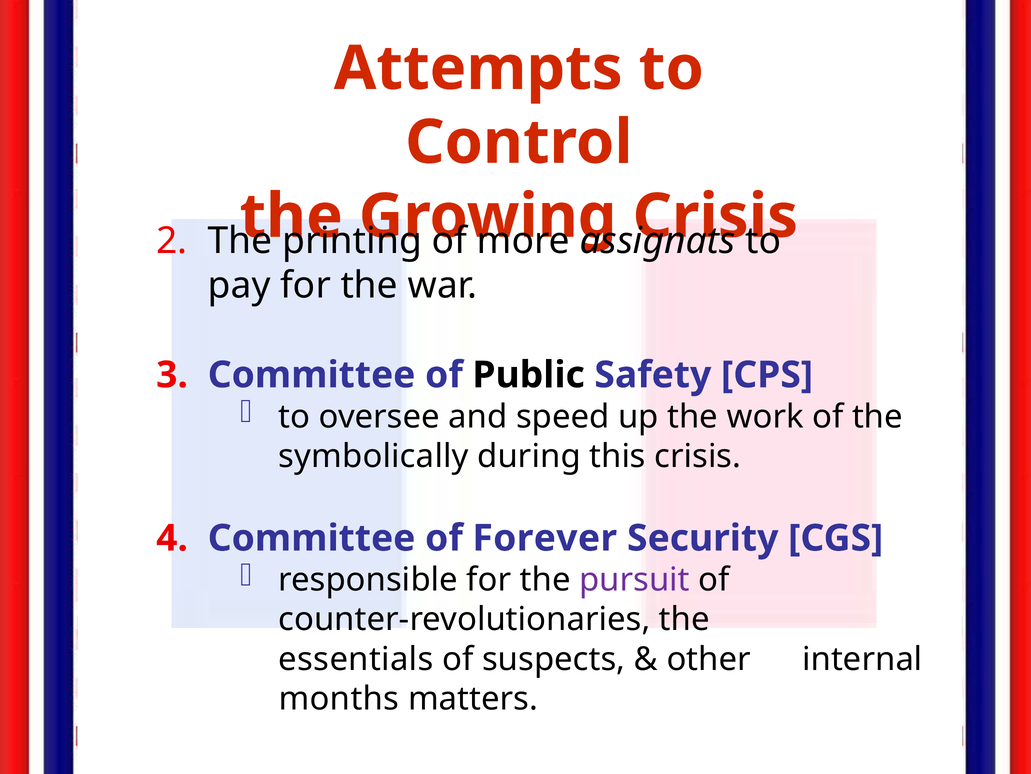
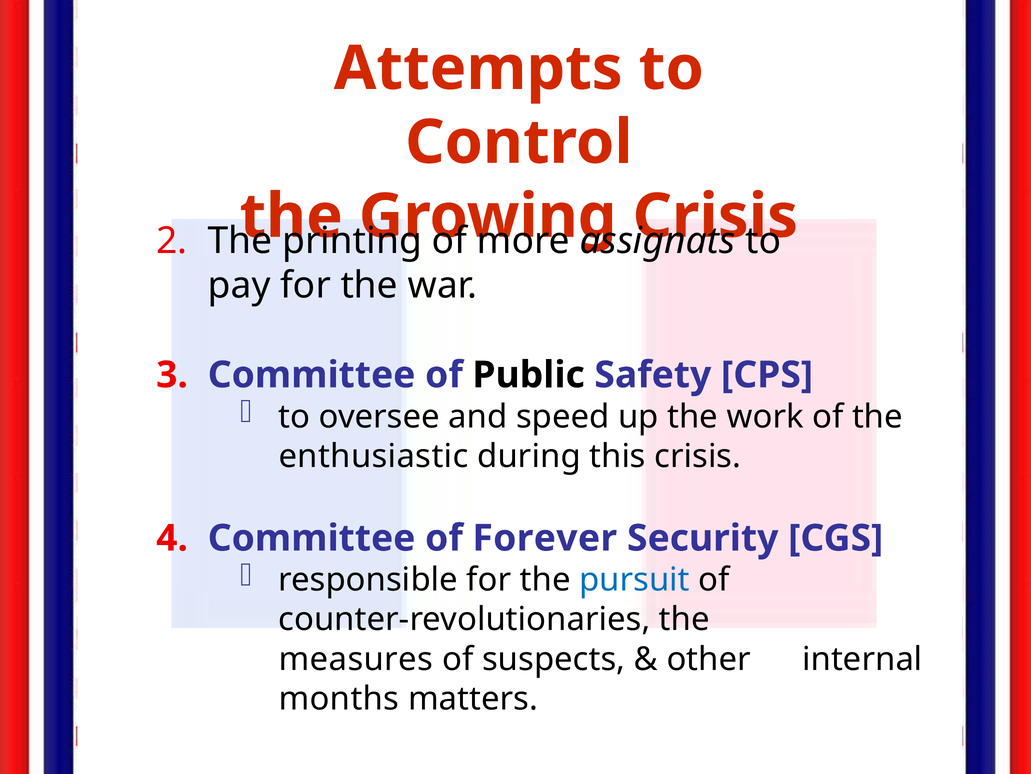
symbolically: symbolically -> enthusiastic (373, 456)
pursuit colour: purple -> blue (635, 580)
essentials: essentials -> measures (356, 659)
